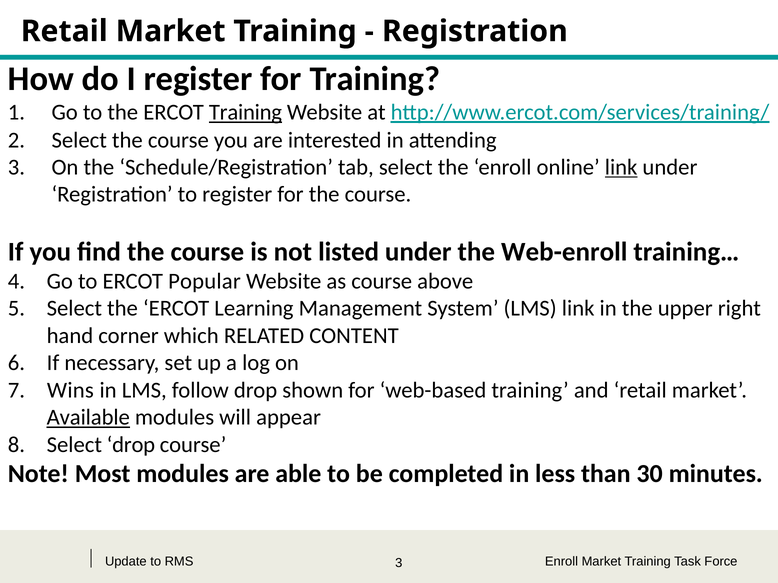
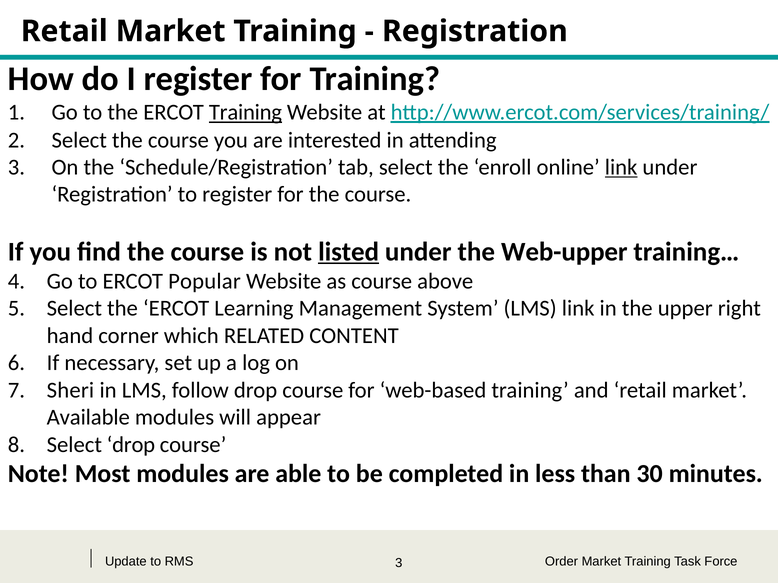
listed underline: none -> present (349, 252)
Web-enroll: Web-enroll -> Web-upper (564, 252)
Wins: Wins -> Sheri (70, 390)
follow drop shown: shown -> course (313, 390)
Available underline: present -> none (88, 418)
Enroll: Enroll -> Order (562, 562)
